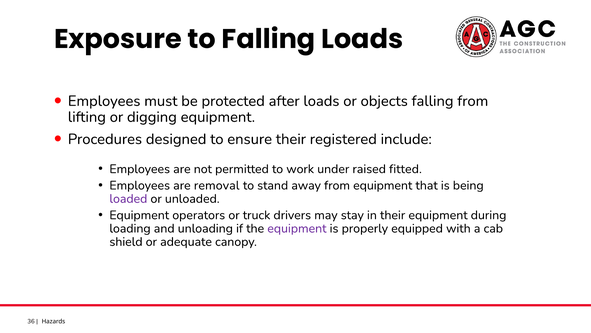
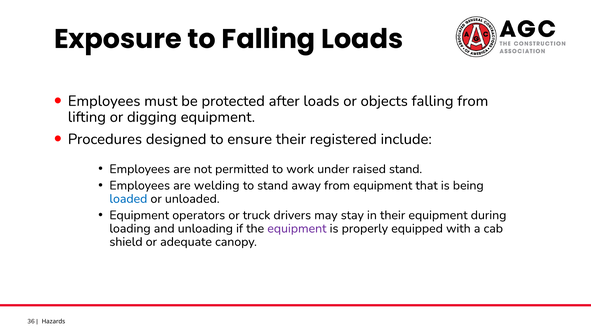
raised fitted: fitted -> stand (406, 169)
removal: removal -> welding (217, 185)
loaded colour: purple -> blue (128, 198)
